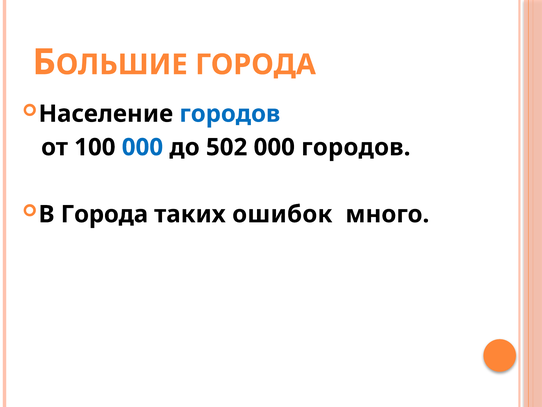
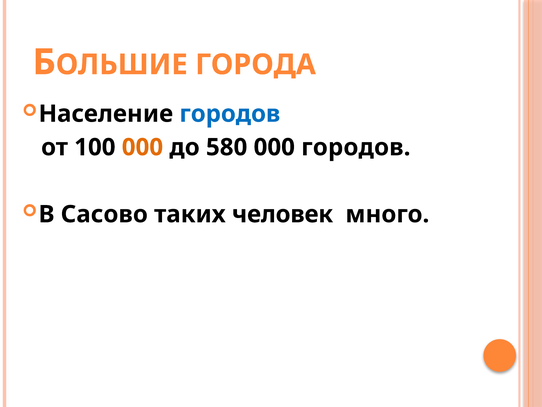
000 colour: blue -> orange (142, 147)
502: 502 -> 580 (227, 147)
В Города: Города -> Сасово (104, 214)
ошибок: ошибок -> человек (283, 214)
